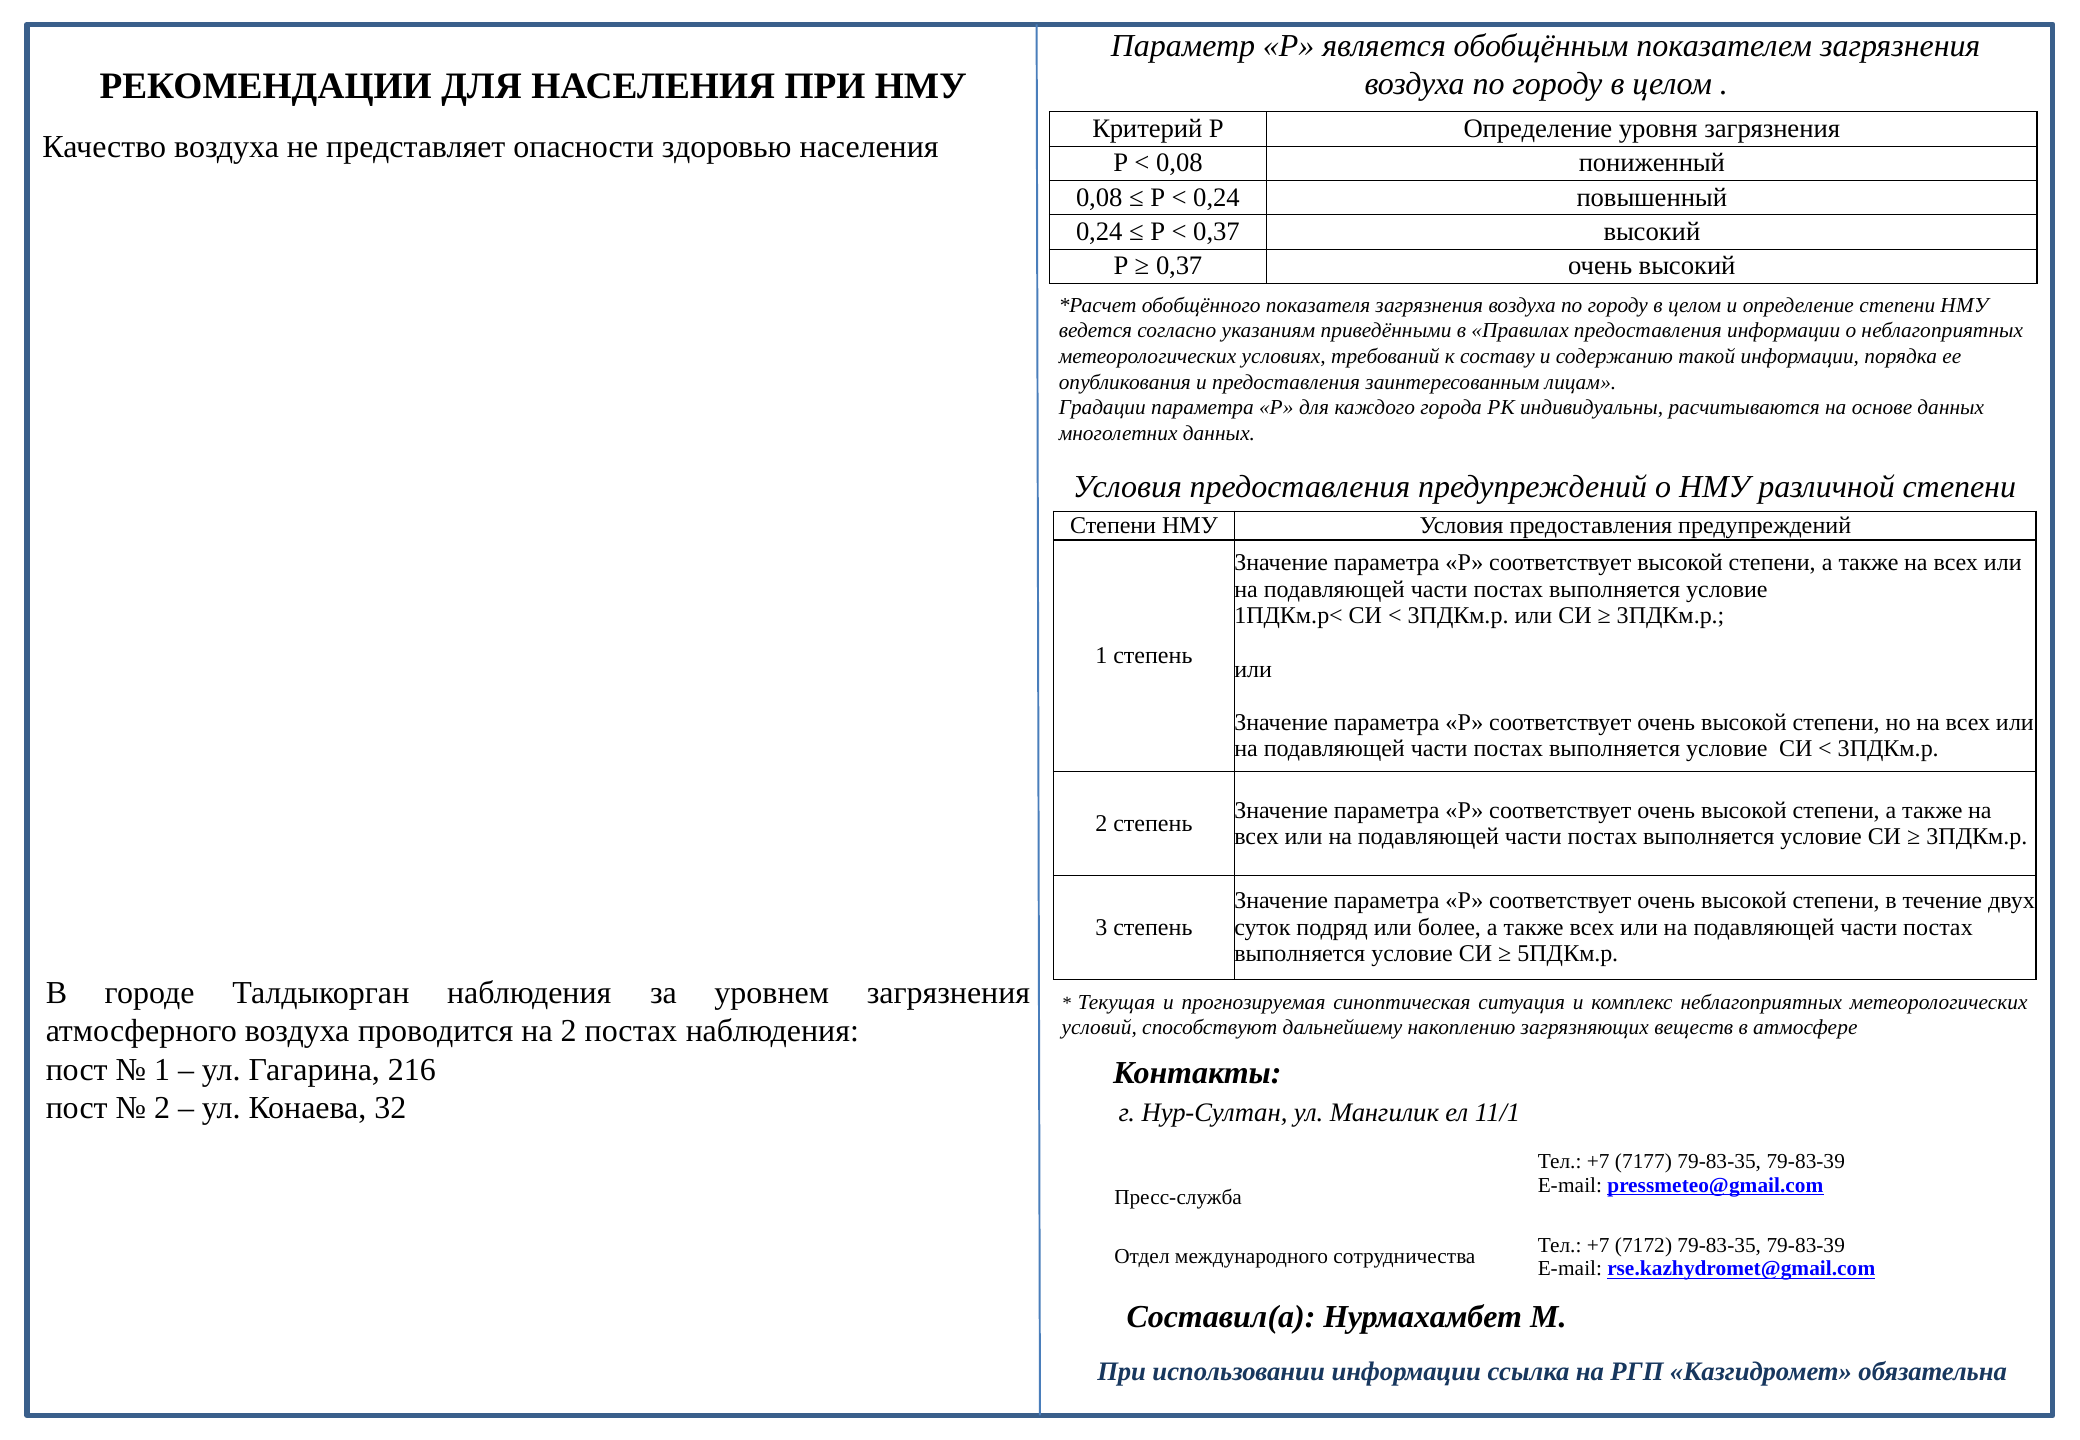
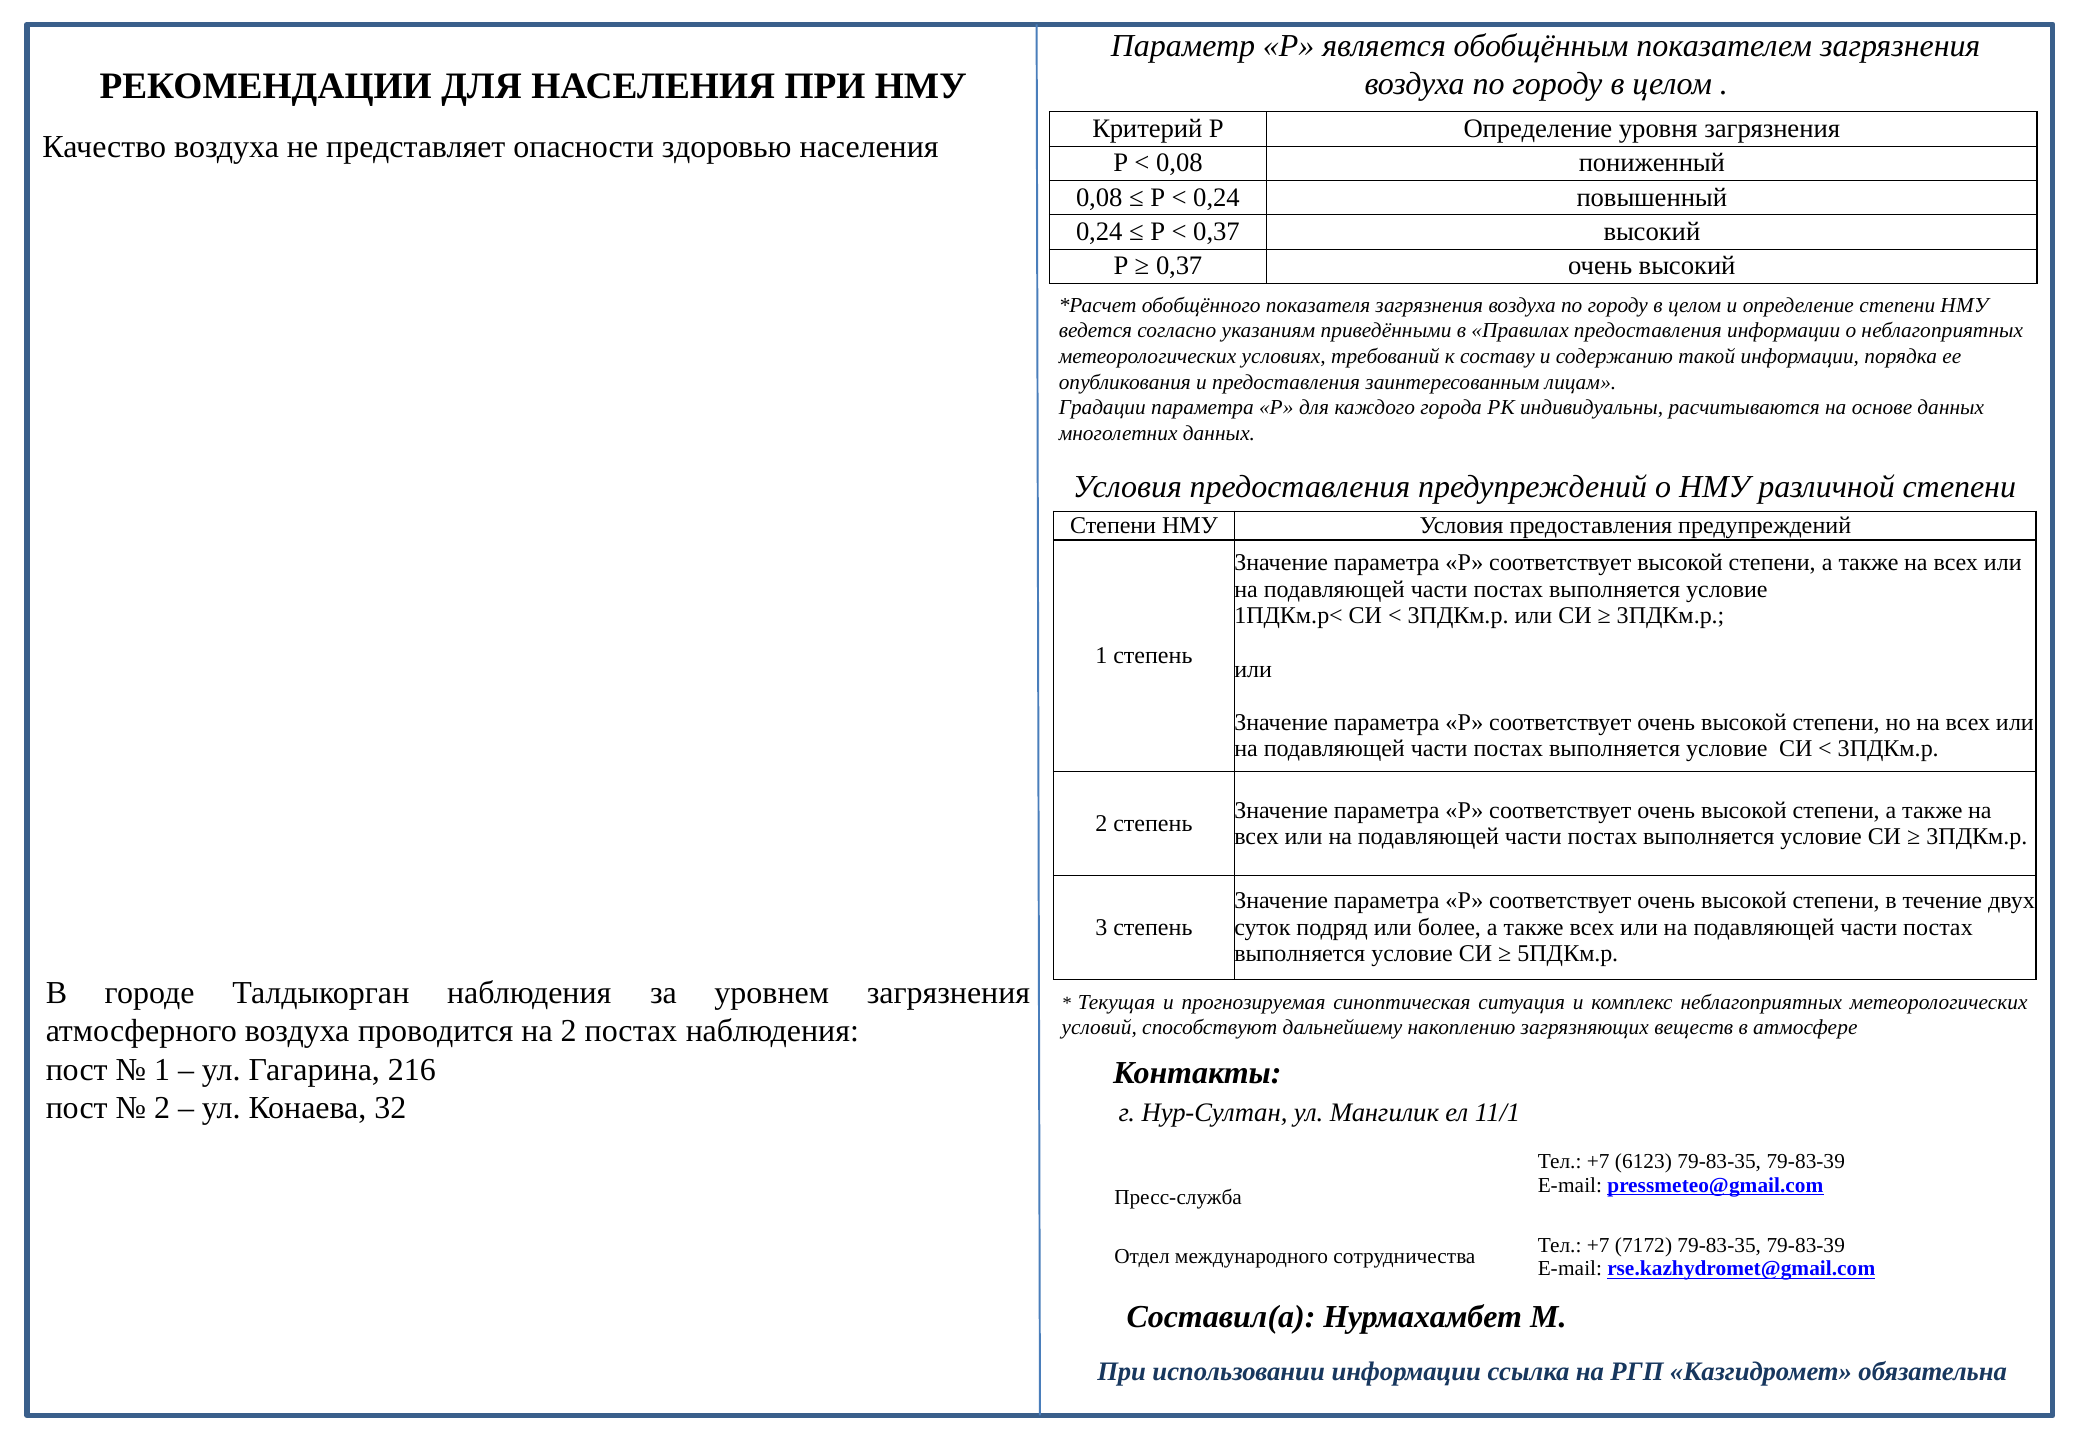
7177: 7177 -> 6123 (1643, 1162)
